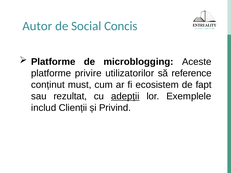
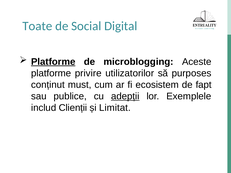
Autor: Autor -> Toate (37, 26)
Concis: Concis -> Digital (121, 26)
Platforme underline: none -> present (53, 62)
reference: reference -> purposes (192, 73)
rezultat: rezultat -> publice (70, 96)
Privind: Privind -> Limitat (115, 108)
